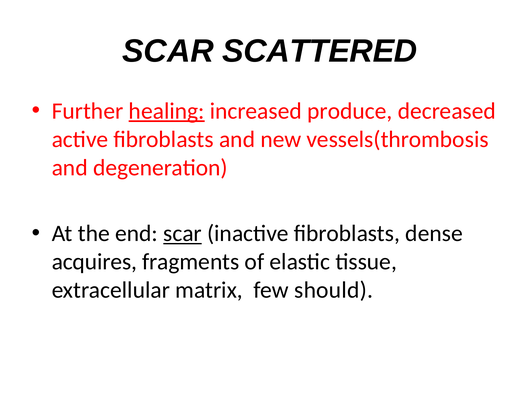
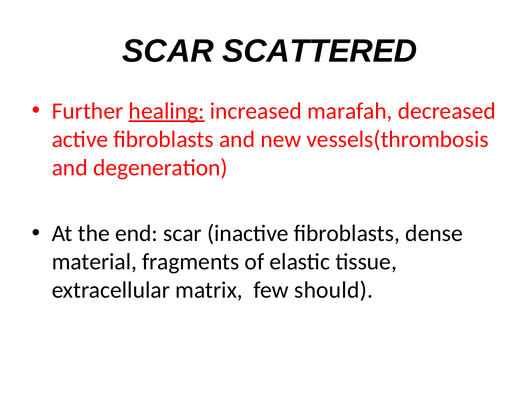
produce: produce -> marafah (350, 111)
scar underline: present -> none (183, 234)
acquires: acquires -> material (94, 262)
